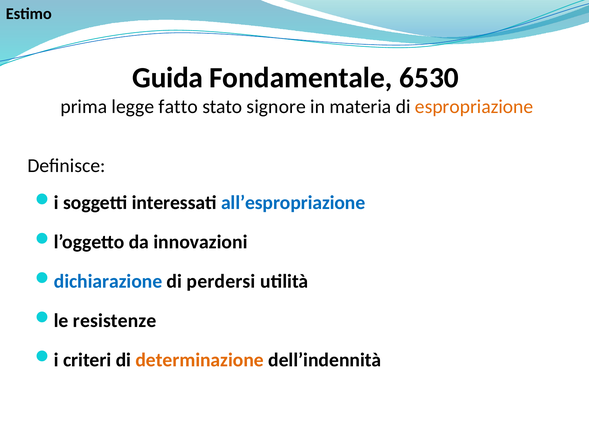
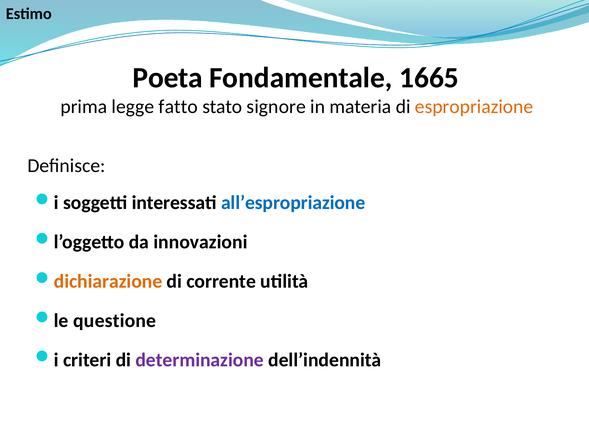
Guida: Guida -> Poeta (168, 78)
6530: 6530 -> 1665 (429, 78)
dichiarazione colour: blue -> orange (108, 281)
perdersi: perdersi -> corrente (221, 281)
resistenze: resistenze -> questione (115, 320)
determinazione colour: orange -> purple (200, 360)
